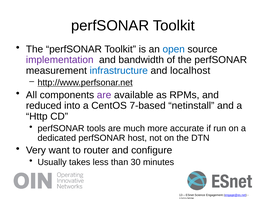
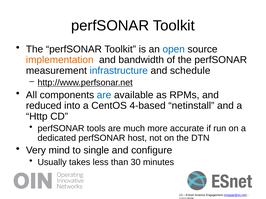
implementation colour: purple -> orange (60, 60)
localhost: localhost -> schedule (190, 71)
are colour: purple -> blue (104, 95)
7-based: 7-based -> 4-based (148, 106)
want: want -> mind (59, 151)
router: router -> single (96, 151)
